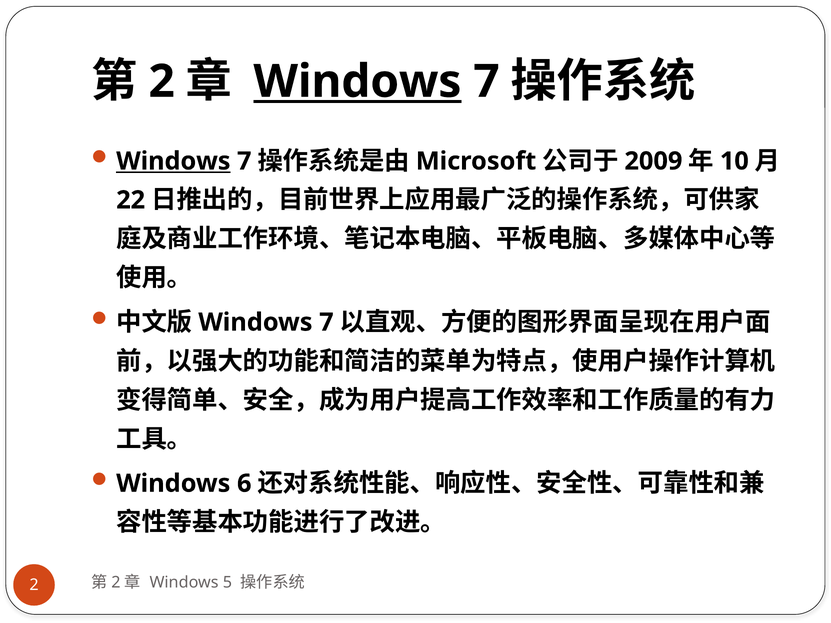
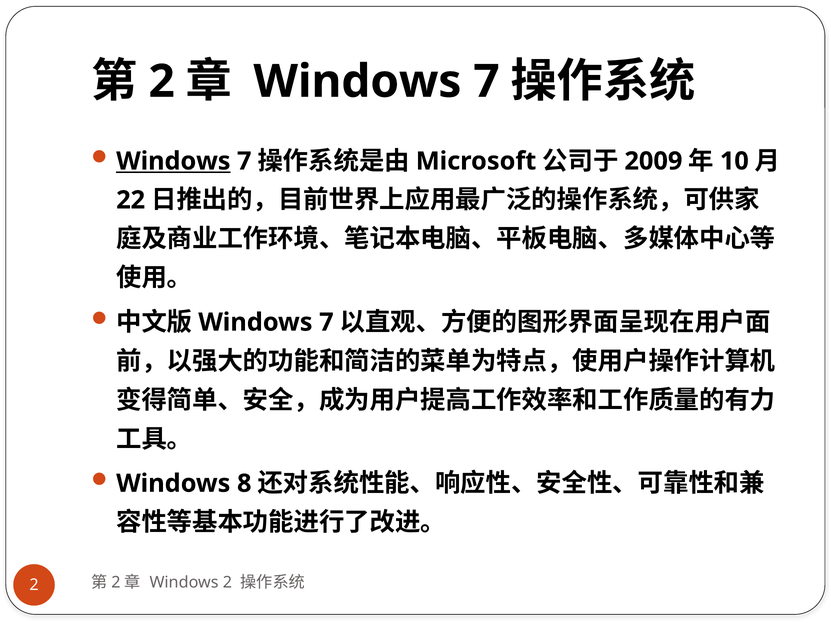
Windows underline: present -> none (357, 82)
6: 6 -> 8 (244, 484)
Windows 5: 5 -> 2 (227, 583)
